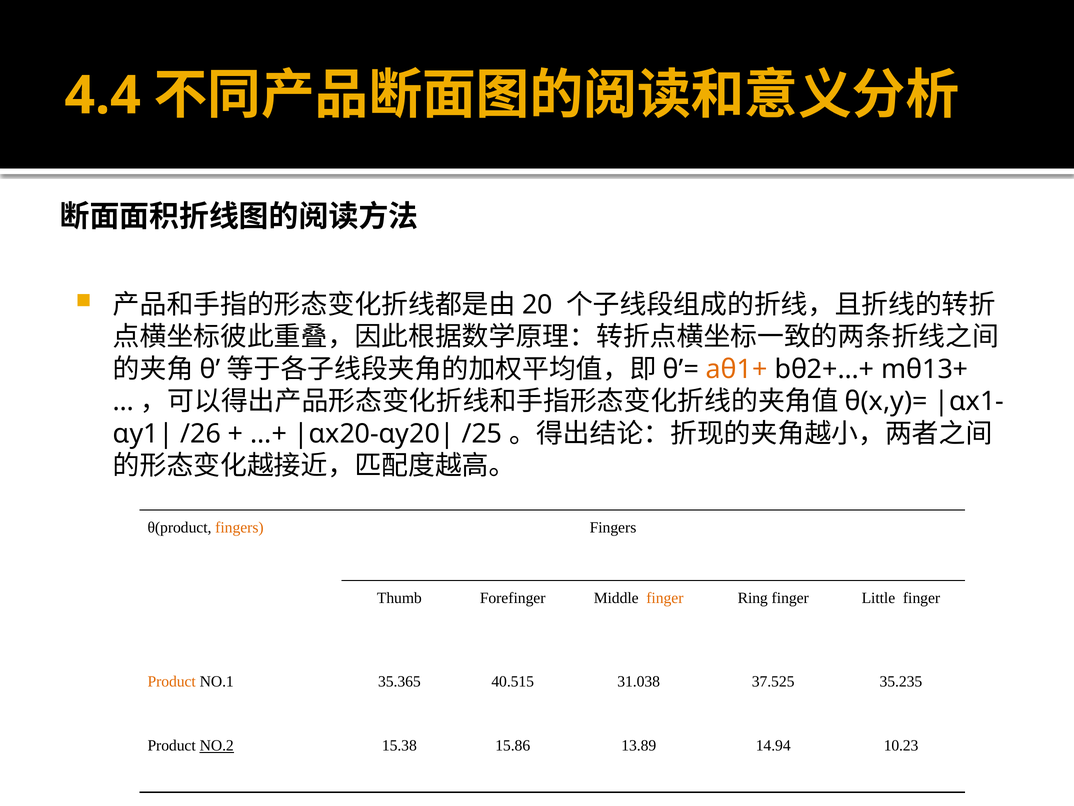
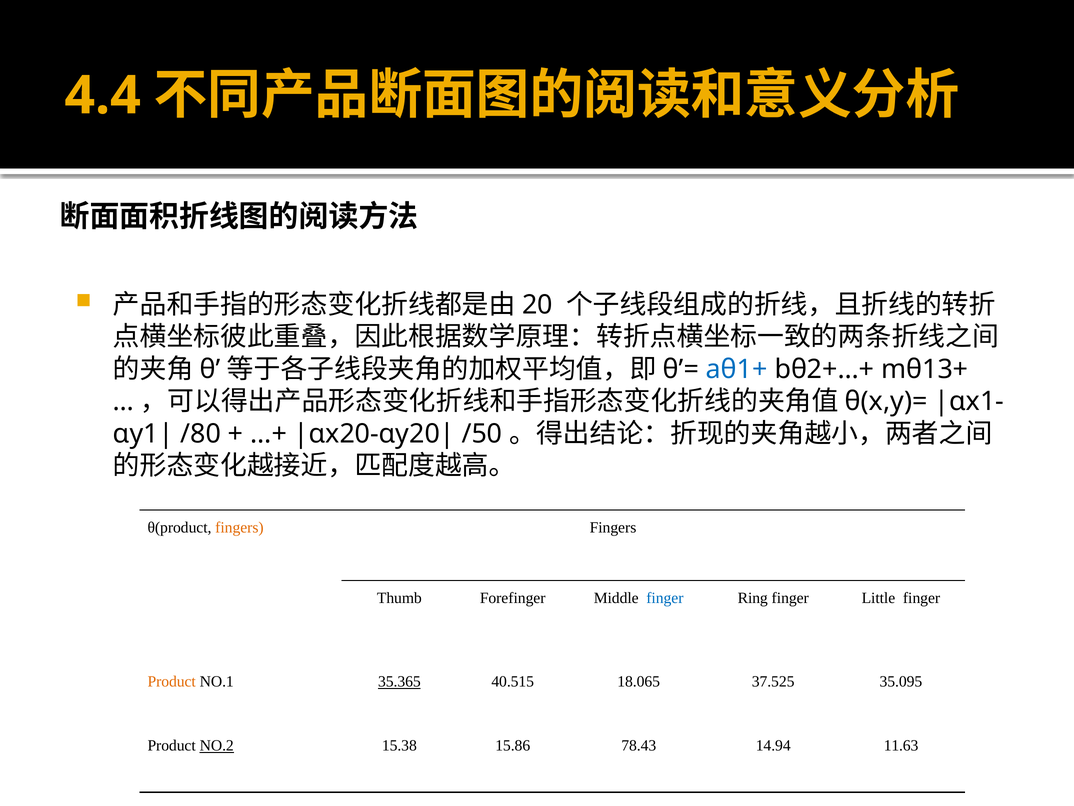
aθ1+ colour: orange -> blue (737, 369)
/26: /26 -> /80 (201, 434)
/25: /25 -> /50 (482, 434)
finger colour: orange -> blue (665, 598)
35.365 underline: none -> present (399, 681)
31.038: 31.038 -> 18.065 (639, 681)
35.235: 35.235 -> 35.095 (901, 681)
13.89: 13.89 -> 78.43 (639, 745)
10.23: 10.23 -> 11.63 (901, 745)
